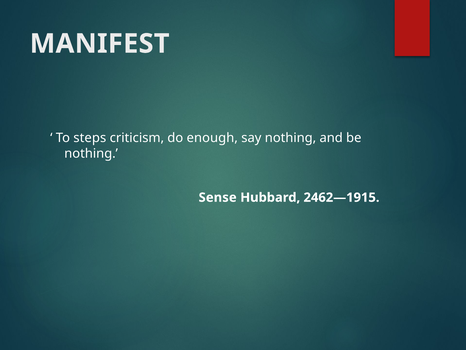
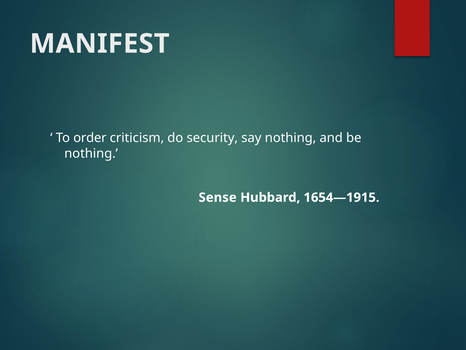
steps: steps -> order (90, 138)
enough: enough -> security (212, 138)
2462—1915: 2462—1915 -> 1654—1915 (342, 197)
